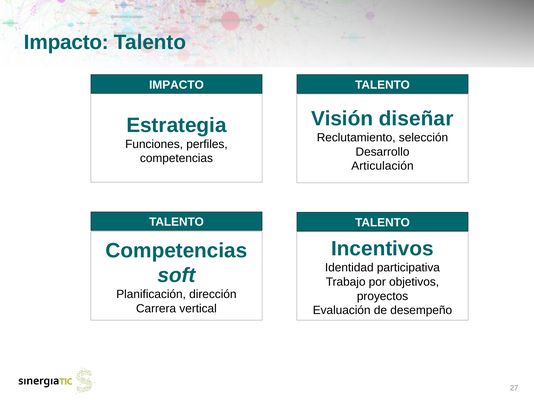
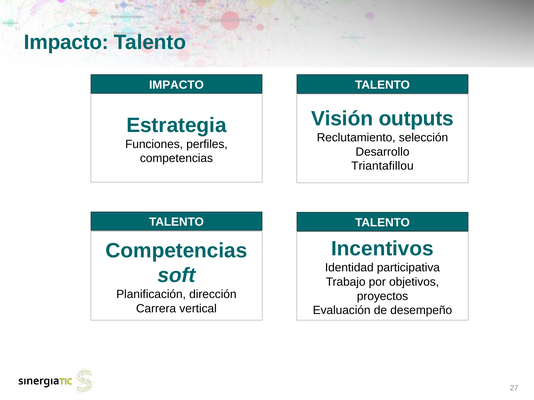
diseñar: diseñar -> outputs (416, 119)
Articulación: Articulación -> Triantafillou (382, 166)
